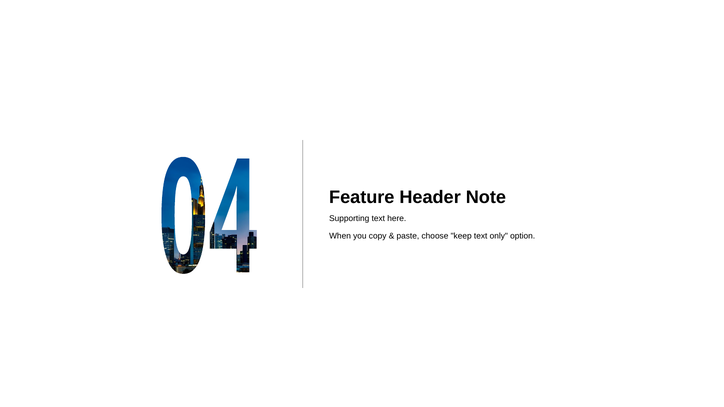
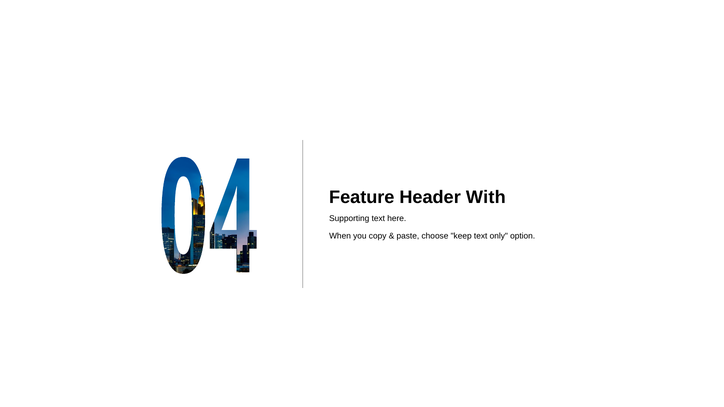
Note: Note -> With (486, 198)
